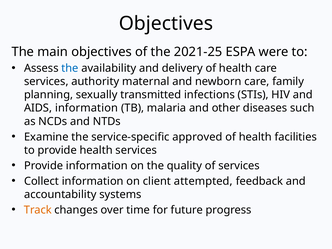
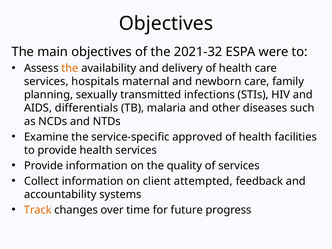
2021-25: 2021-25 -> 2021-32 (198, 52)
the colour: blue -> orange (70, 68)
authority: authority -> hospitals (95, 82)
AIDS information: information -> differentials (87, 108)
